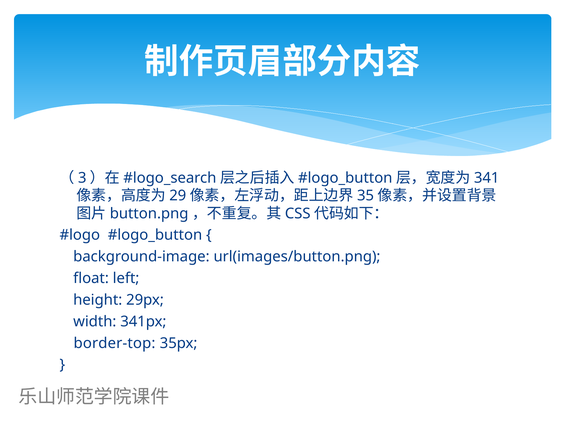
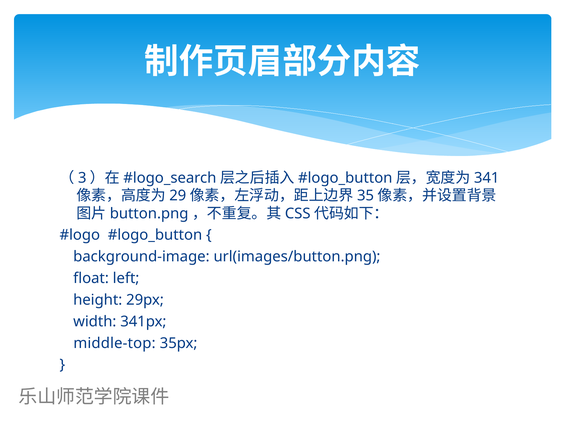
border-top: border-top -> middle-top (114, 344)
